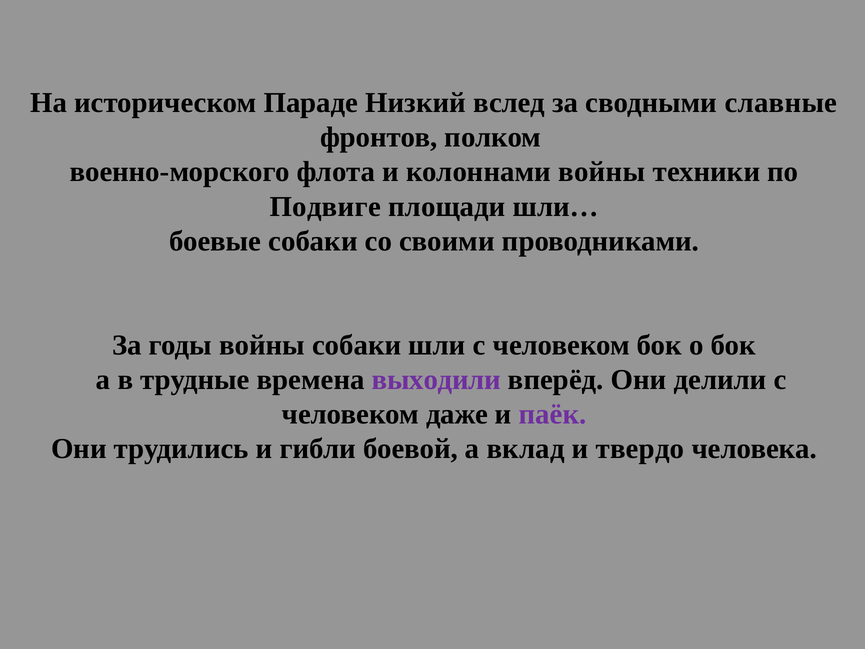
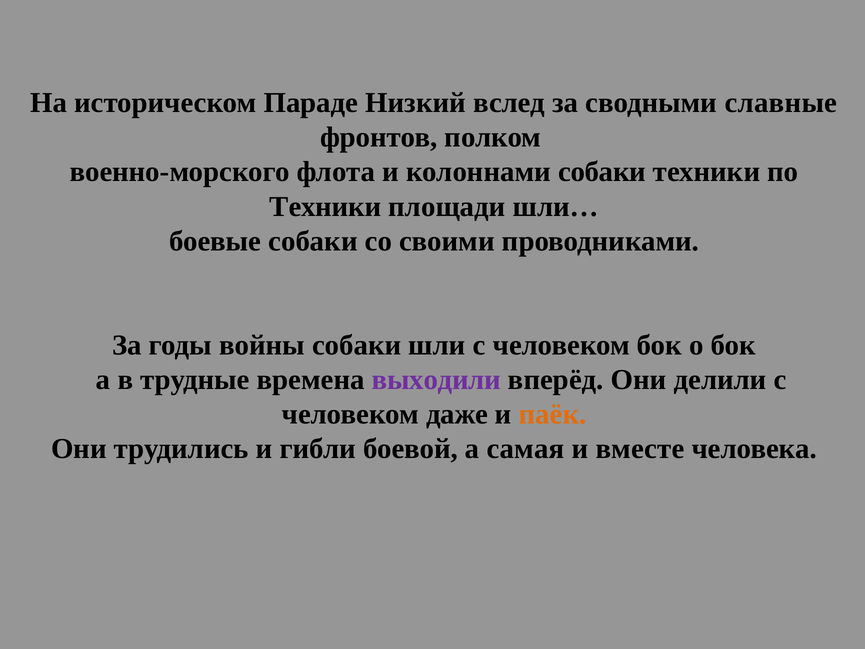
колоннами войны: войны -> собаки (602, 172)
Подвиге: Подвиге -> Техники (325, 206)
паёк colour: purple -> orange (553, 414)
вклад: вклад -> самая (526, 449)
твердо: твердо -> вместе (640, 449)
